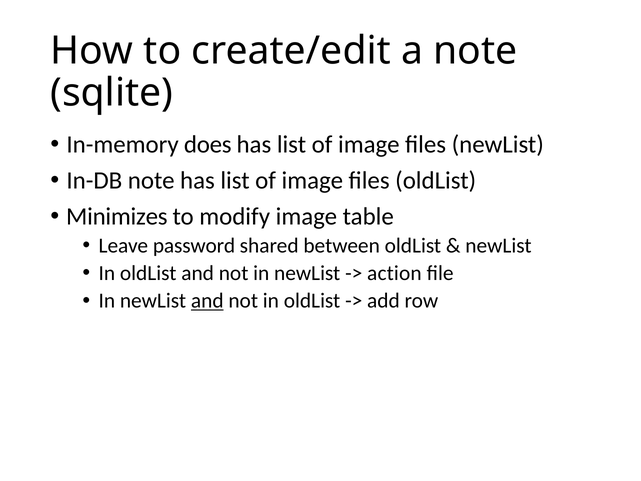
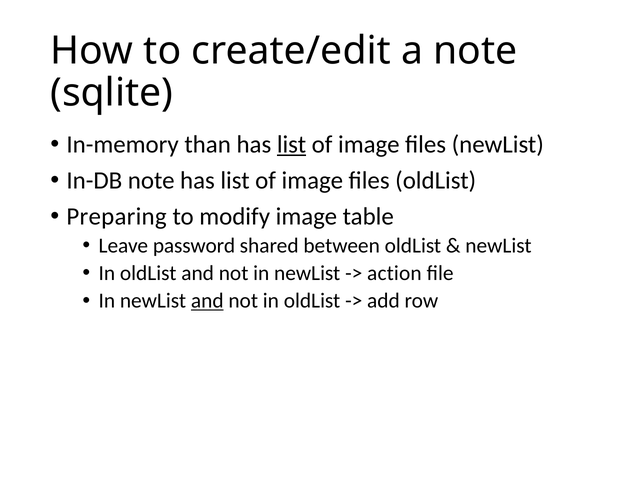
does: does -> than (208, 145)
list underline: none -> present (292, 145)
Minimizes: Minimizes -> Preparing (117, 216)
